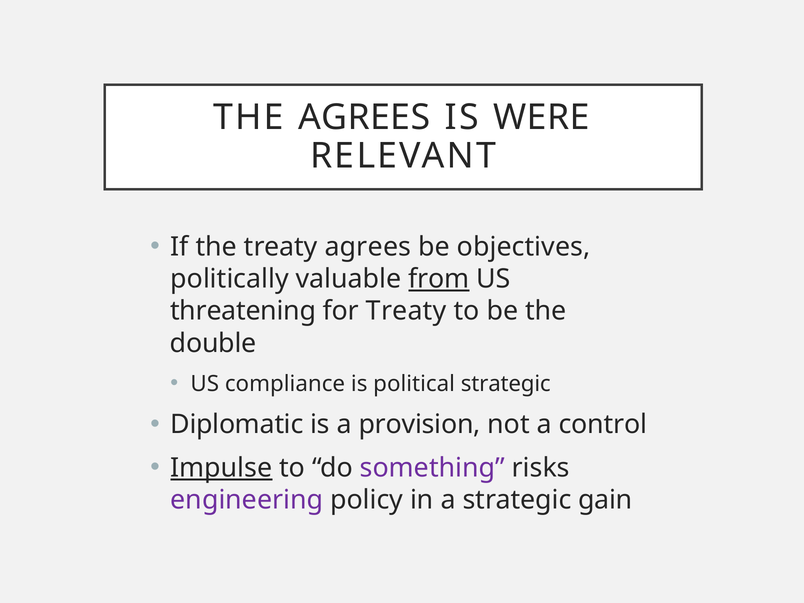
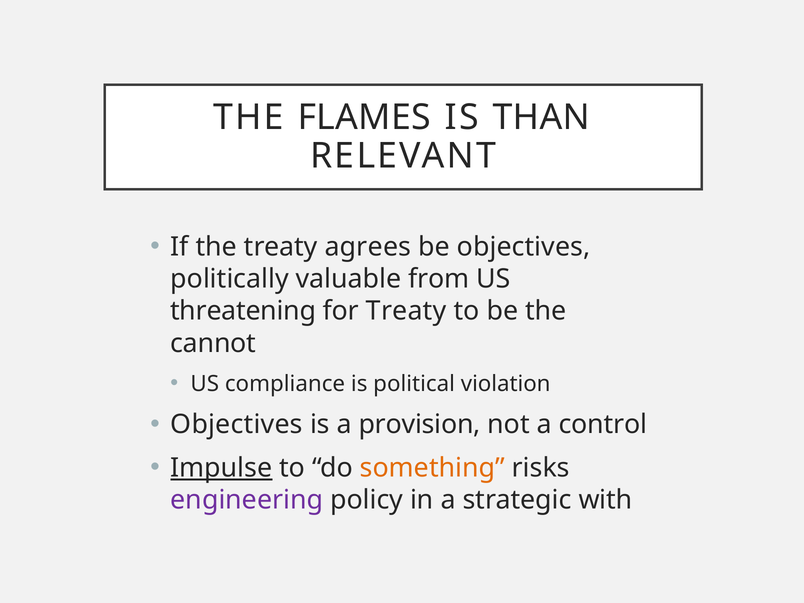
THE AGREES: AGREES -> FLAMES (364, 118)
WERE: WERE -> THAN (541, 118)
from underline: present -> none (439, 279)
double: double -> cannot (213, 343)
political strategic: strategic -> violation (506, 384)
Diplomatic: Diplomatic -> Objectives (237, 425)
something colour: purple -> orange (432, 468)
gain: gain -> with (605, 500)
